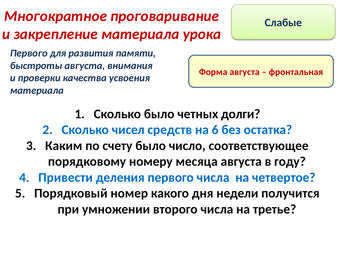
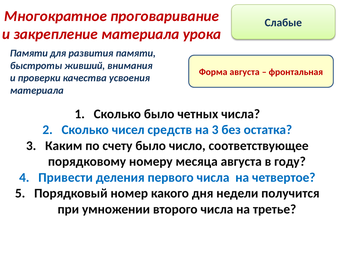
Первого: Первого -> Памяти (29, 53)
быстроты августа: августа -> живший (85, 66)
четных долги: долги -> числа (241, 114)
на 6: 6 -> 3 (215, 130)
